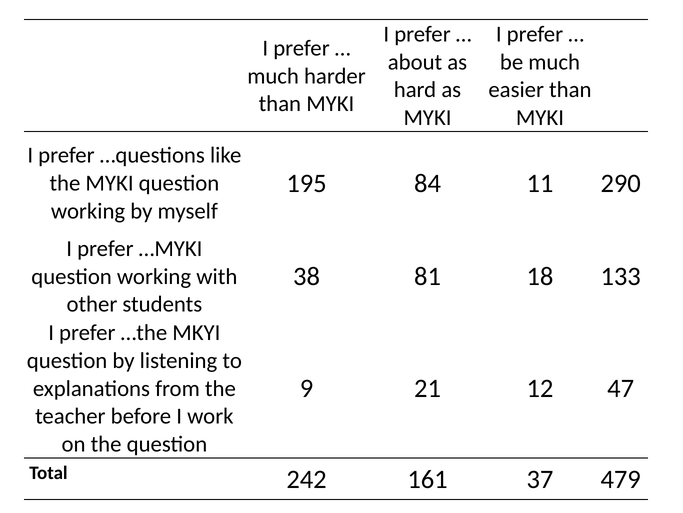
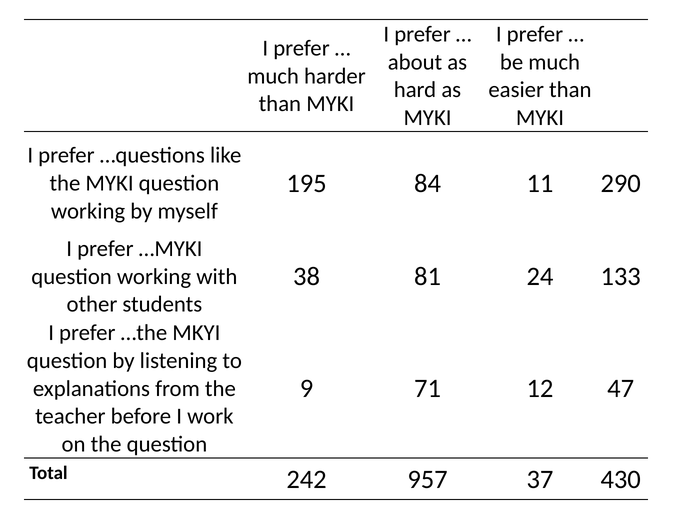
18: 18 -> 24 (540, 276)
21: 21 -> 71 (428, 388)
161: 161 -> 957 (428, 479)
479: 479 -> 430 (621, 479)
